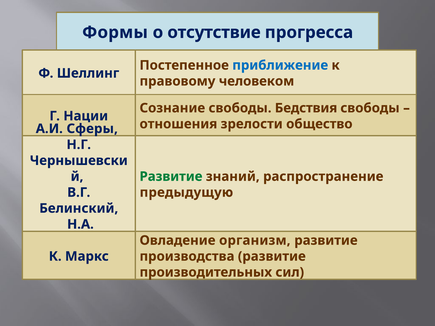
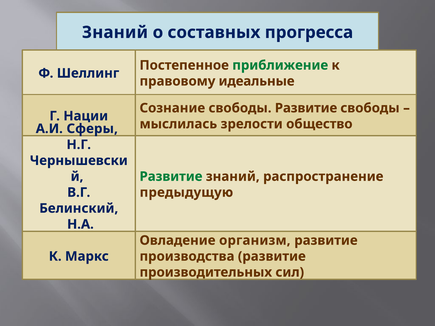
Формы: Формы -> Знаний (115, 32)
отсутствие: отсутствие -> составных (214, 32)
приближение colour: blue -> green (280, 65)
человеком: человеком -> идеальные (257, 81)
свободы Бедствия: Бедствия -> Развитие (306, 108)
отношения: отношения -> мыслилась (178, 124)
